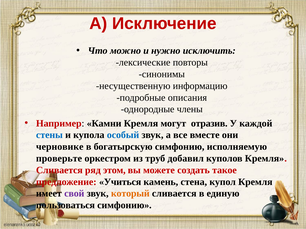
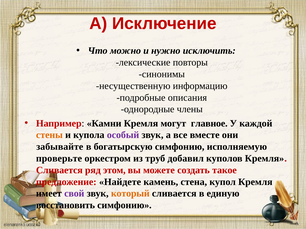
отразив: отразив -> главное (209, 124)
стены colour: blue -> orange (49, 135)
особый colour: blue -> purple (123, 135)
черновике: черновике -> забывайте (60, 147)
Учиться: Учиться -> Найдете (120, 182)
пользоваться: пользоваться -> восстановить (65, 206)
